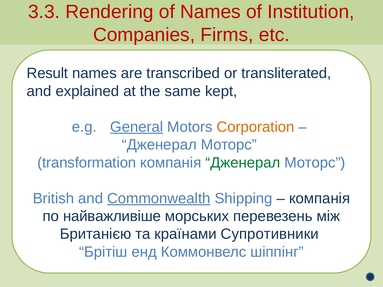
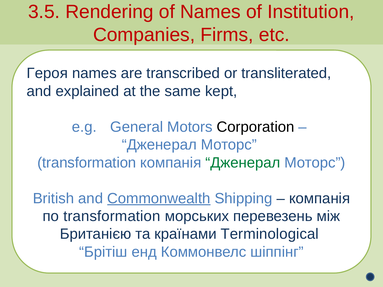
3.3: 3.3 -> 3.5 (44, 12)
Result: Result -> Героя (47, 73)
General underline: present -> none (137, 127)
Corporation colour: orange -> black (256, 127)
по найважливіше: найважливіше -> transformation (112, 216)
Супротивники: Супротивники -> Terminological (270, 234)
